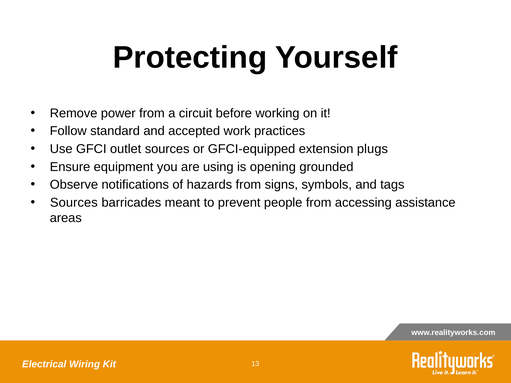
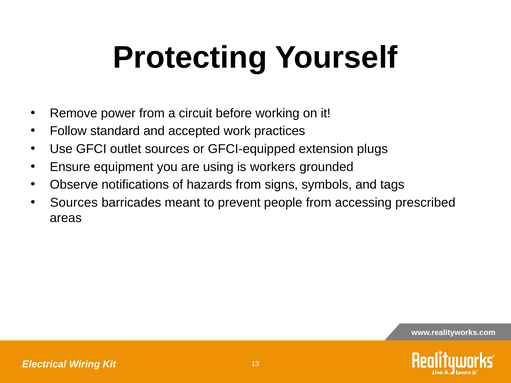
opening: opening -> workers (273, 167)
assistance: assistance -> prescribed (425, 203)
